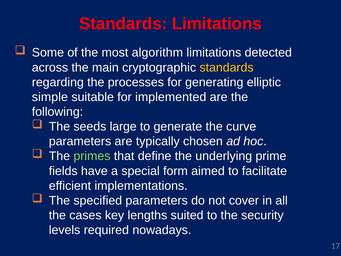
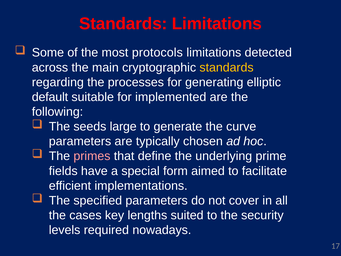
algorithm: algorithm -> protocols (157, 53)
simple: simple -> default (50, 97)
primes colour: light green -> pink (92, 156)
